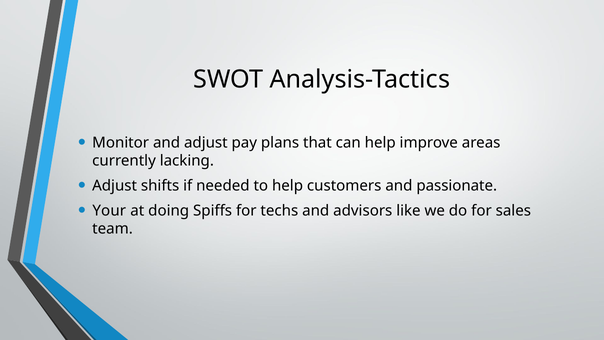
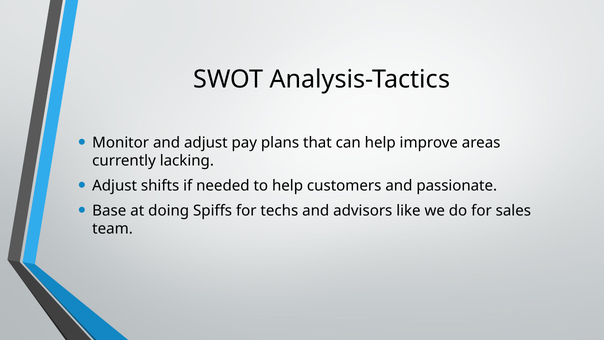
Your: Your -> Base (109, 211)
